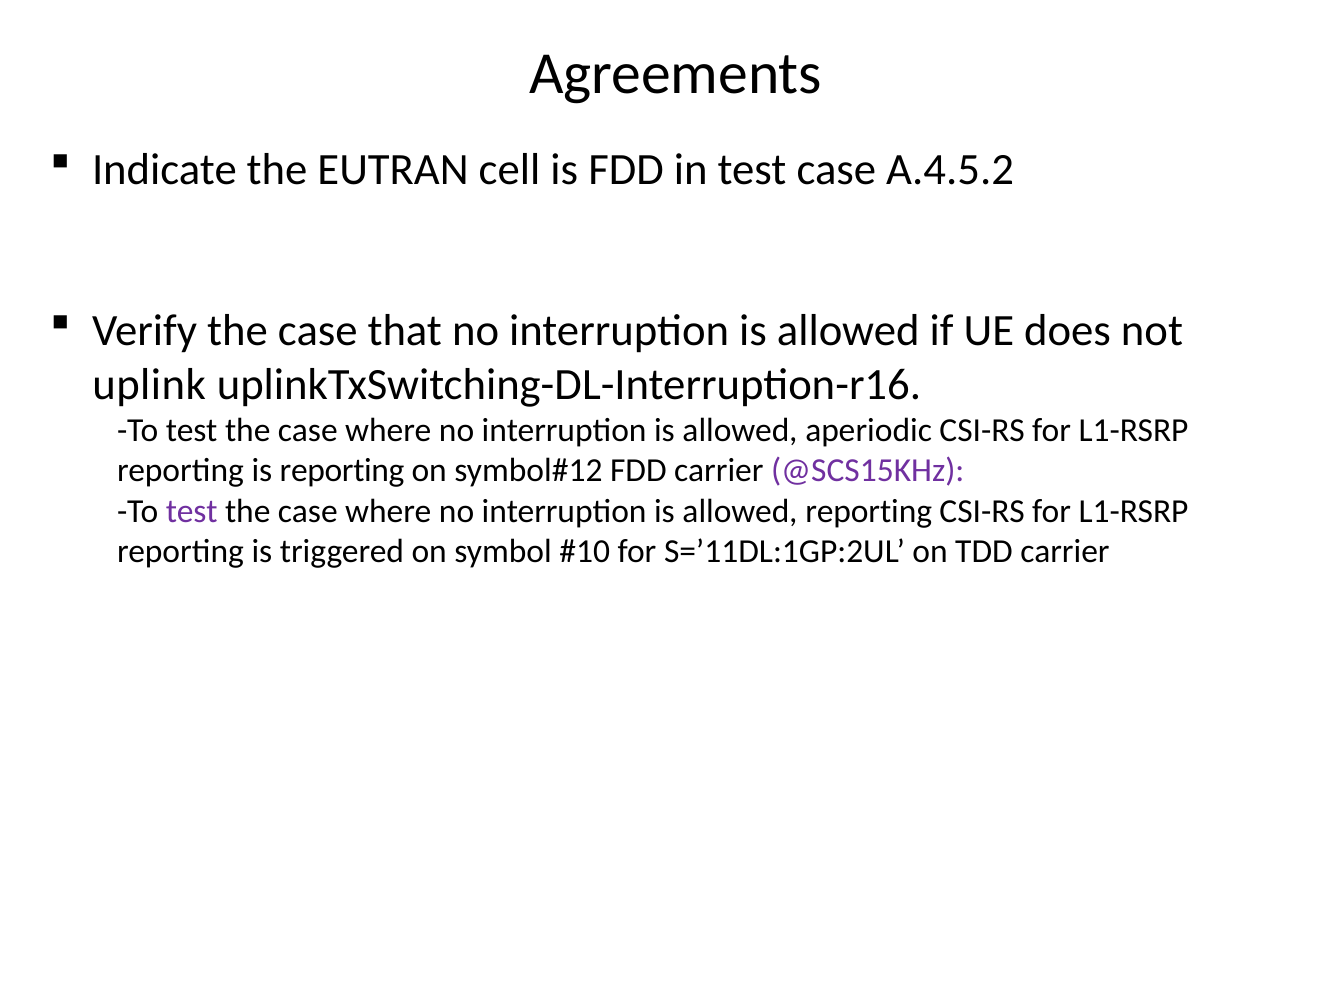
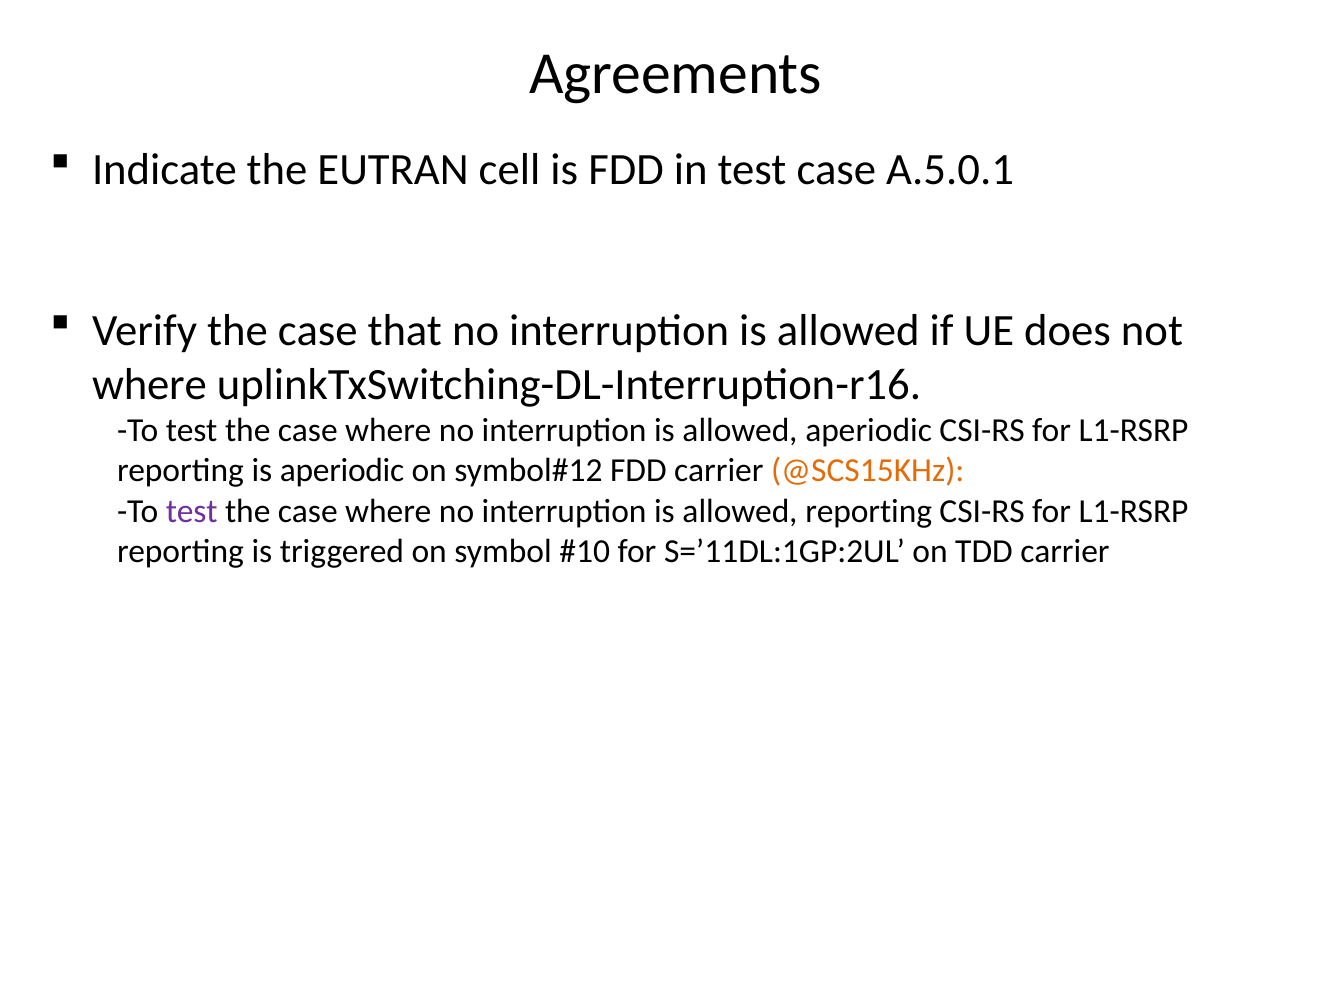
A.4.5.2: A.4.5.2 -> A.5.0.1 (950, 170)
uplink: uplink -> where (149, 384)
is reporting: reporting -> aperiodic (342, 471)
@SCS15KHz colour: purple -> orange (868, 471)
